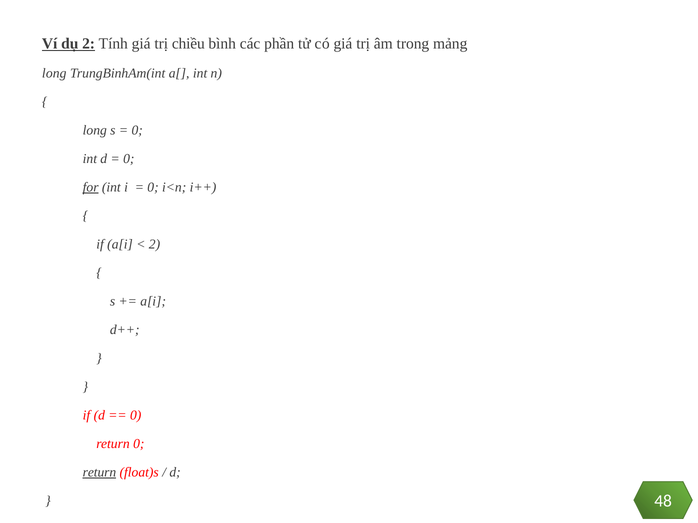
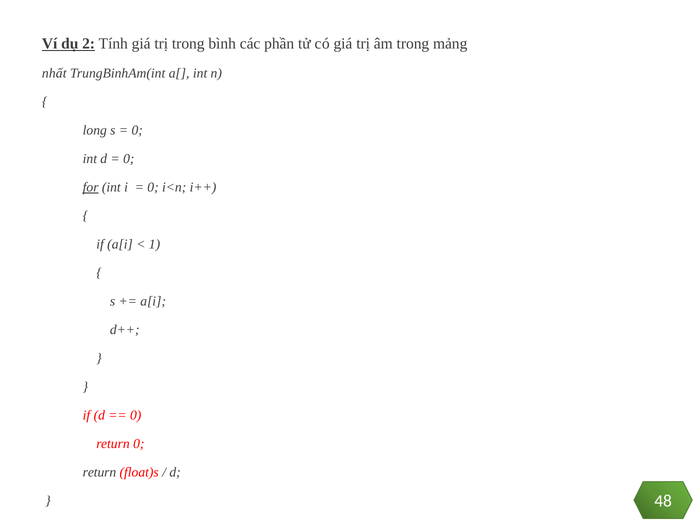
trị chiều: chiều -> trong (188, 44)
long: long -> nhất (54, 73)
2: 2 -> 1 (154, 244)
return underline: present -> none (99, 473)
